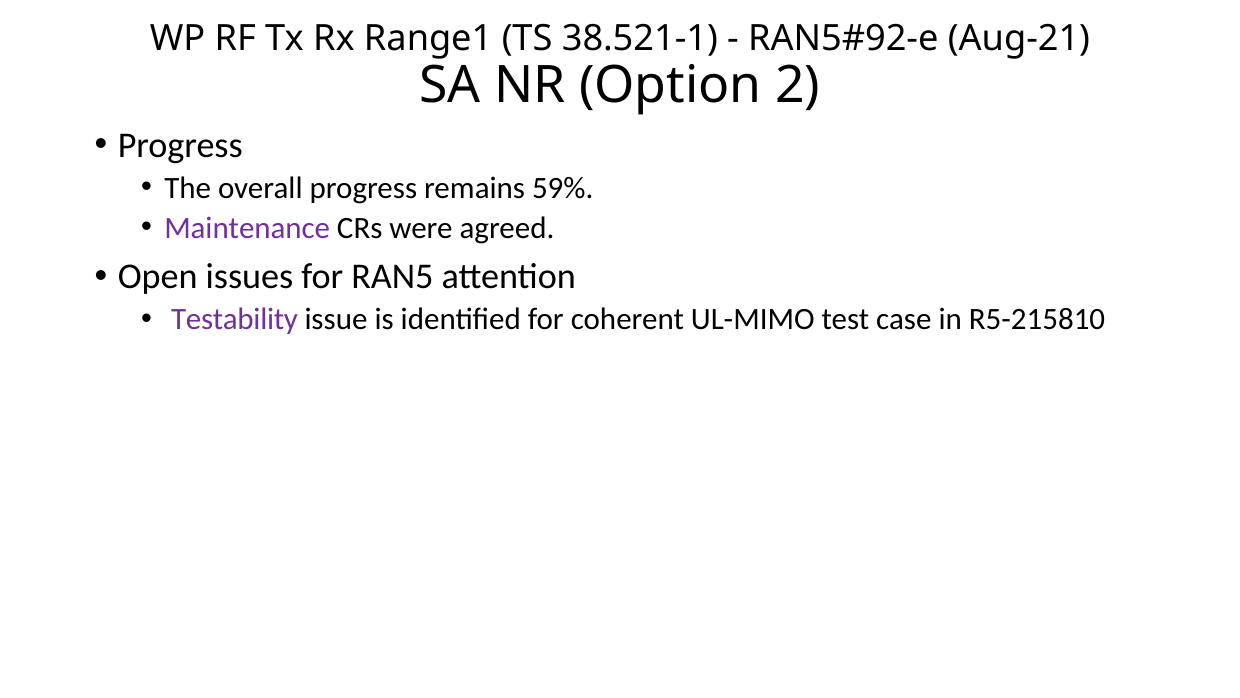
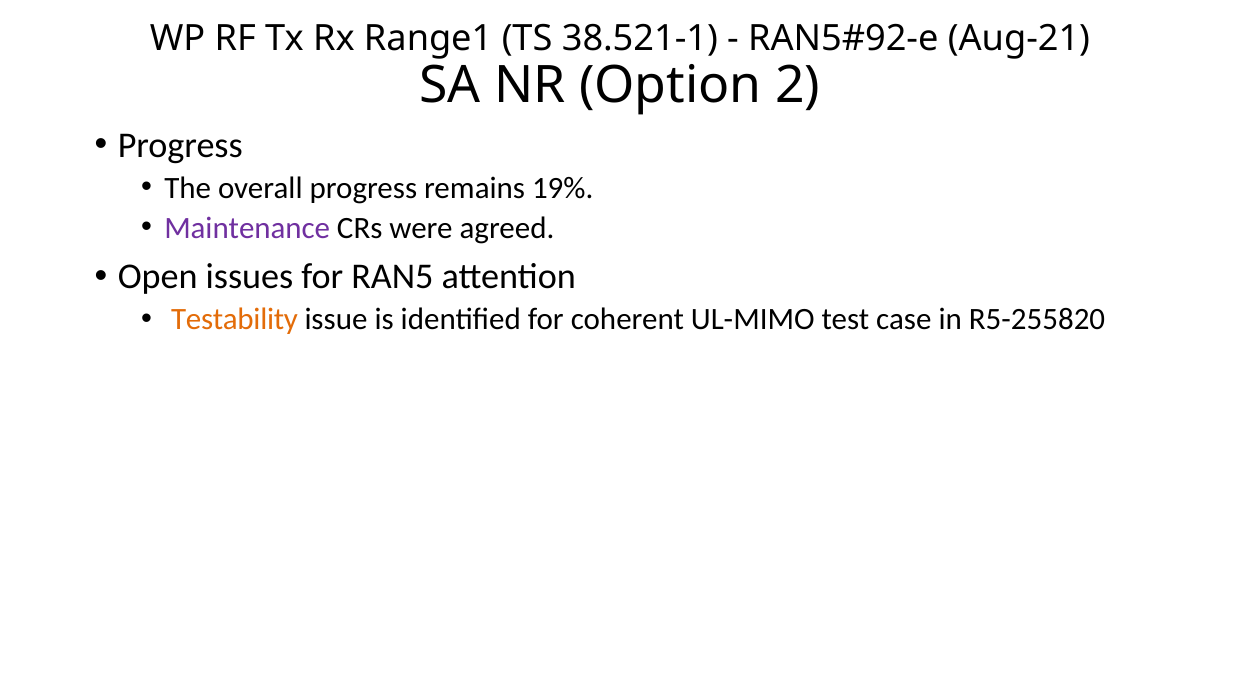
59%: 59% -> 19% (563, 188)
Testability colour: purple -> orange (235, 320)
R5-215810: R5-215810 -> R5-255820 (1037, 320)
